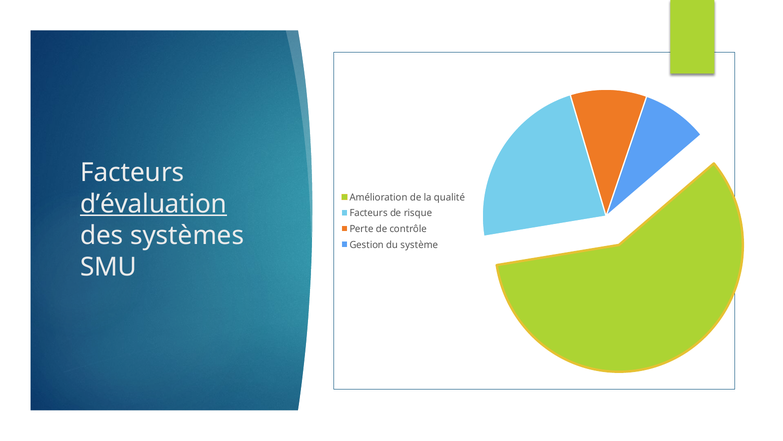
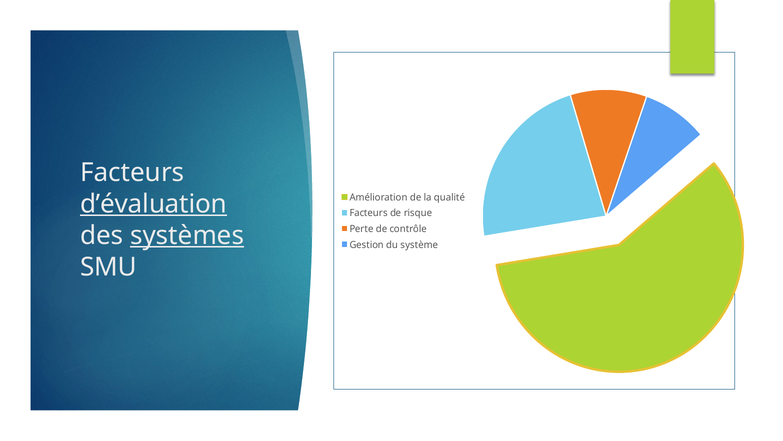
systèmes underline: none -> present (187, 235)
